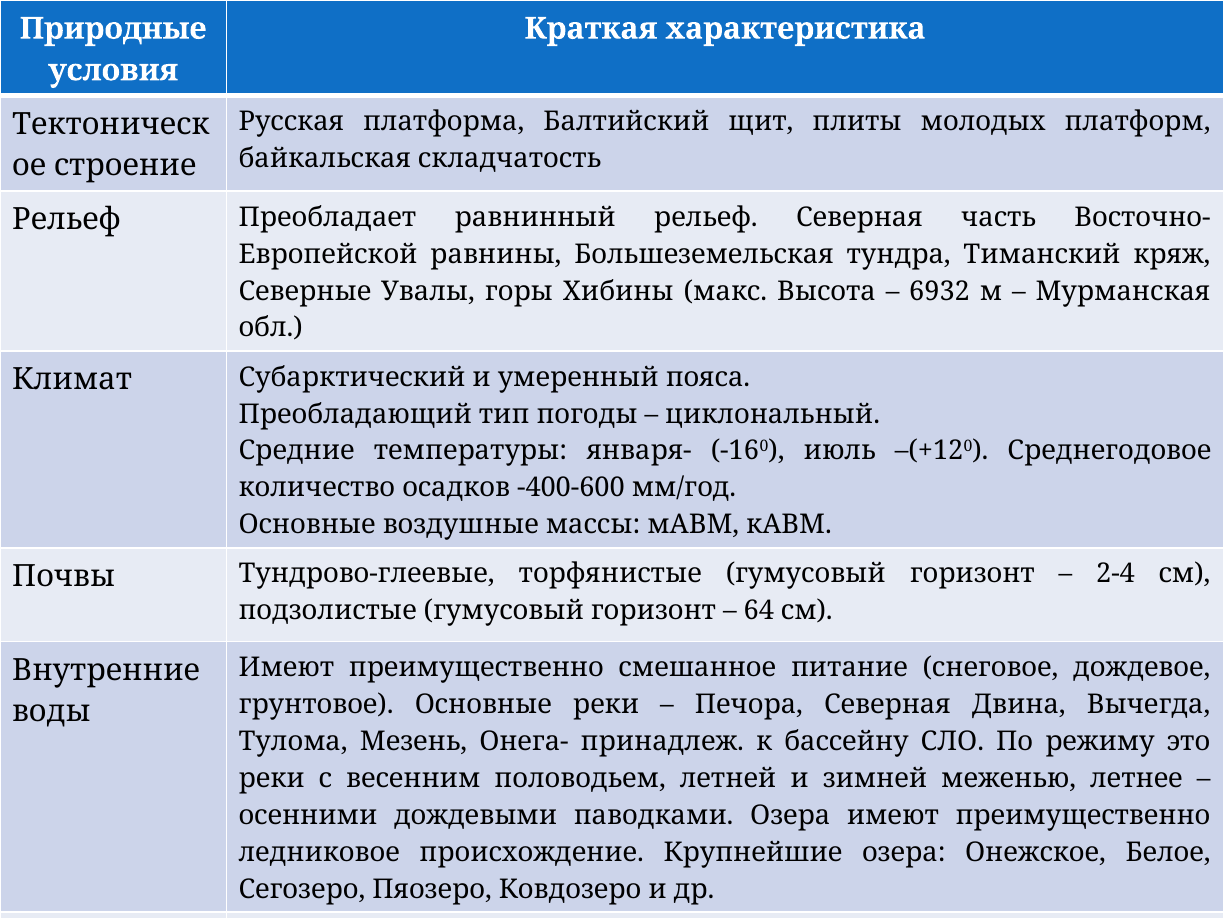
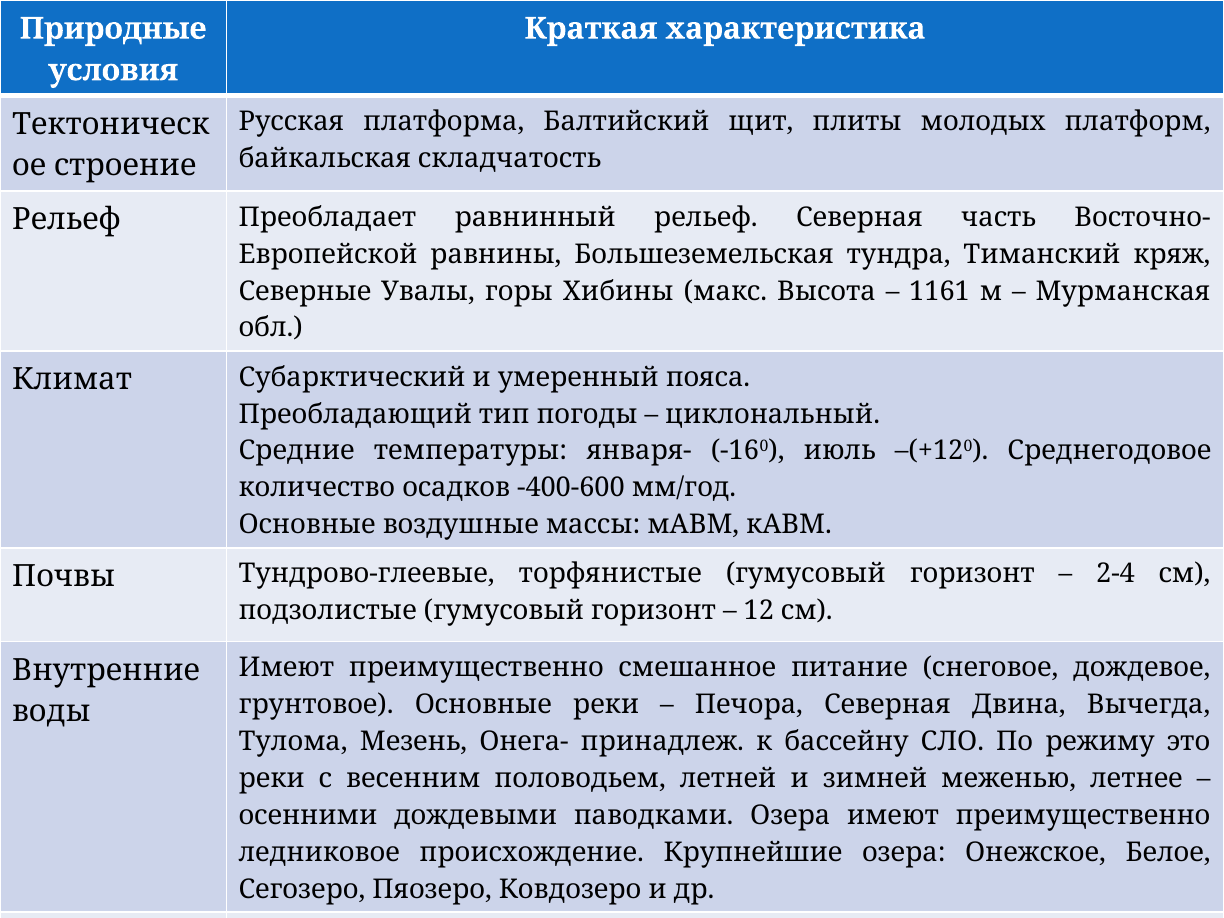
6932: 6932 -> 1161 (940, 291)
64: 64 -> 12 (759, 611)
